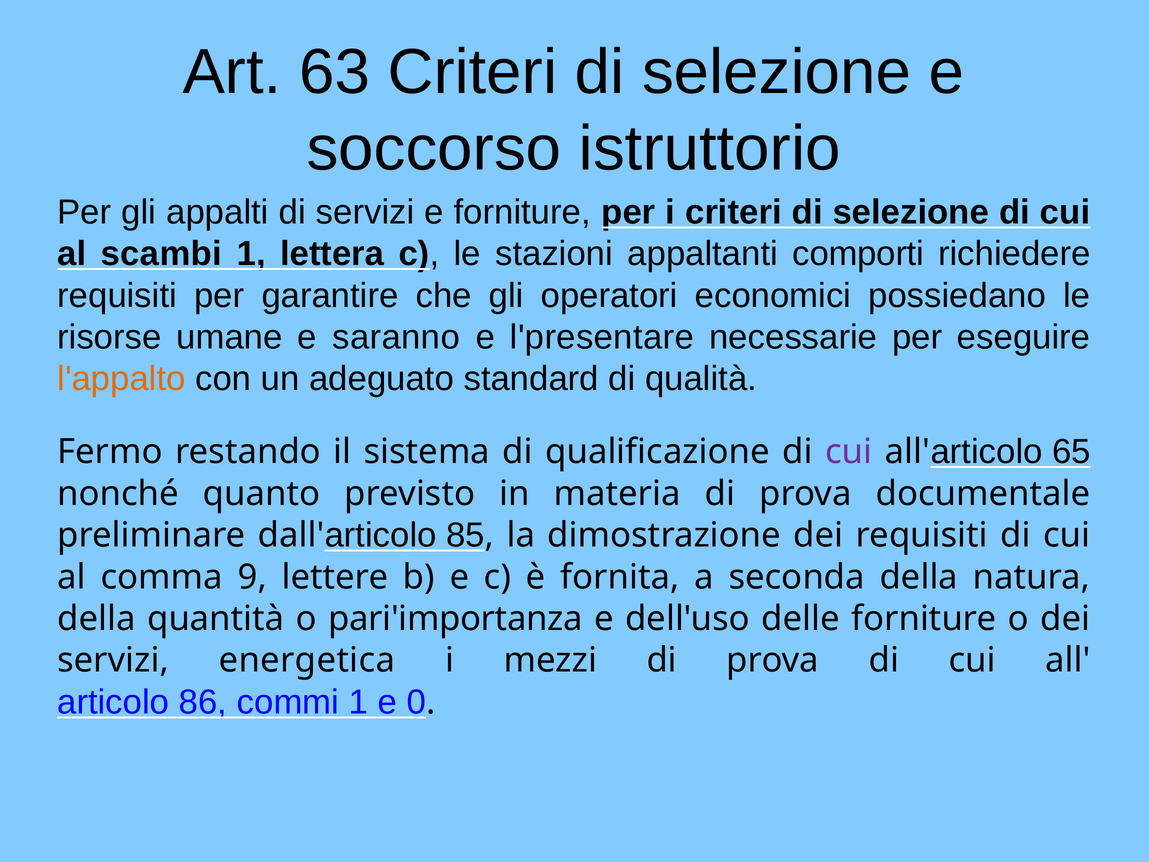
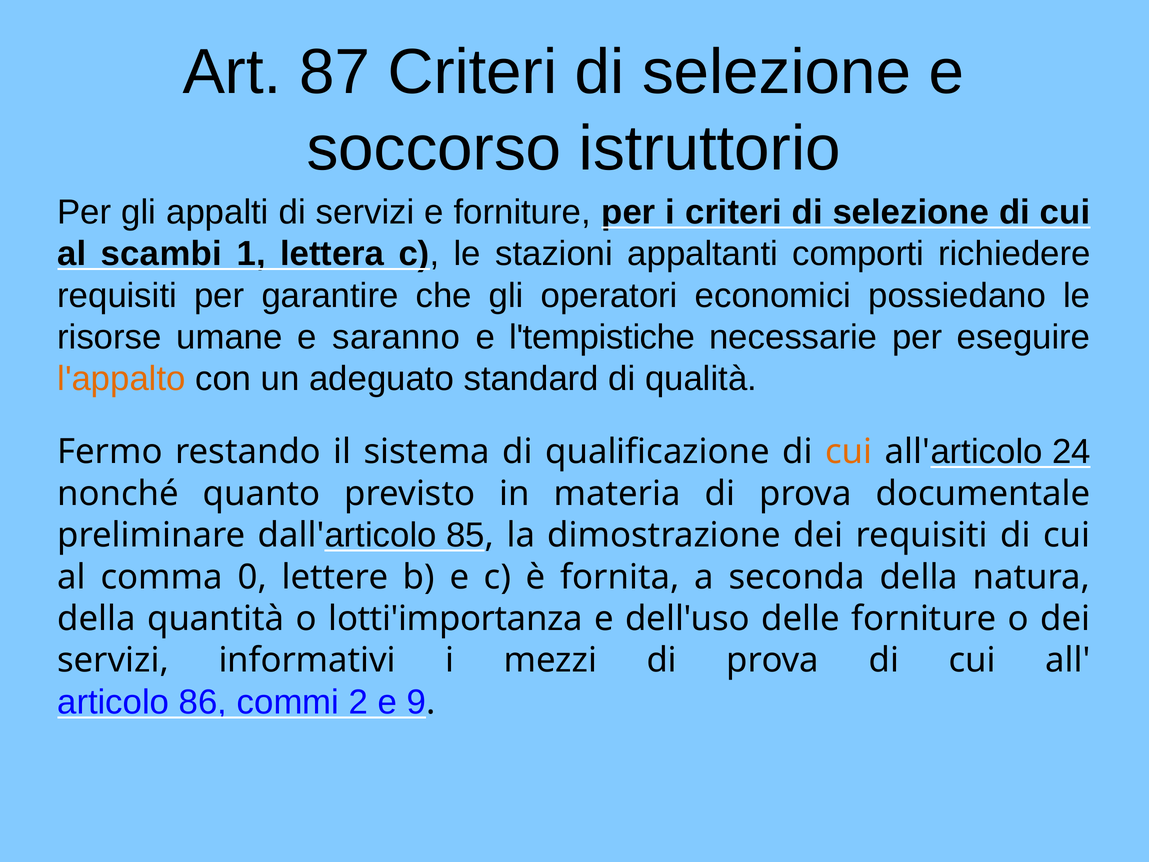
63: 63 -> 87 (334, 72)
l'presentare: l'presentare -> l'tempistiche (602, 337)
cui colour: purple -> orange (849, 452)
65: 65 -> 24 (1072, 452)
9: 9 -> 0 (252, 577)
pari'importanza: pari'importanza -> lotti'importanza (456, 619)
energetica: energetica -> informativi (307, 660)
commi 1: 1 -> 2 (358, 702)
0: 0 -> 9 (416, 702)
